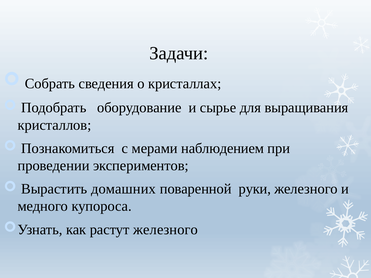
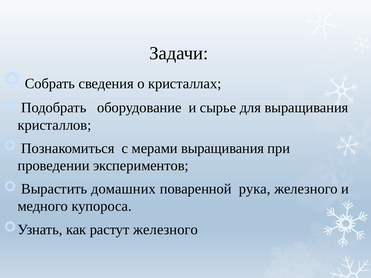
мерами наблюдением: наблюдением -> выращивания (223, 148)
руки: руки -> рука (255, 189)
